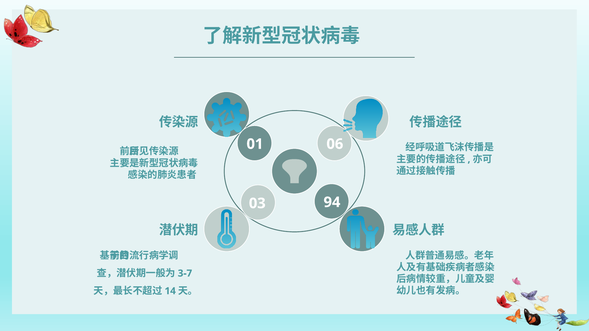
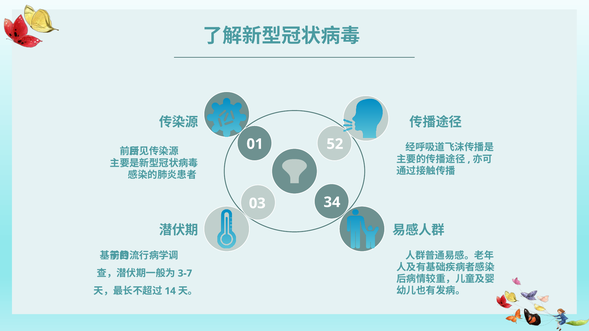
06: 06 -> 52 (335, 144)
94: 94 -> 34 (332, 202)
